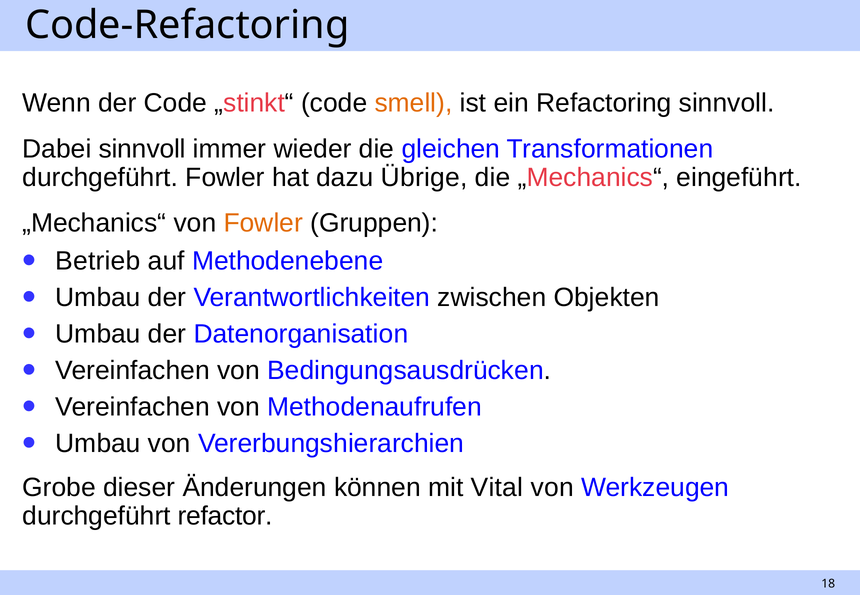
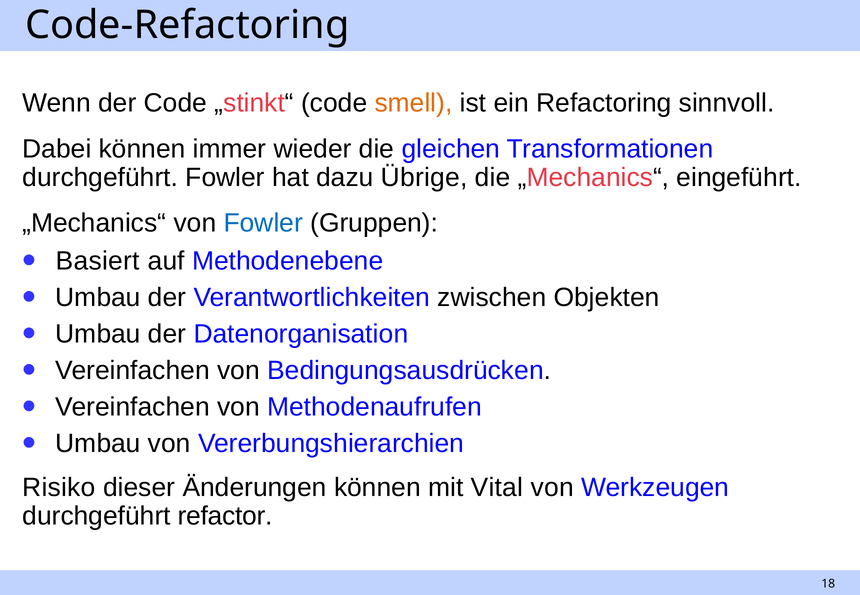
Dabei sinnvoll: sinnvoll -> können (142, 149)
Fowler colour: orange -> blue (263, 223)
Betrieb: Betrieb -> Basiert (98, 261)
Grobe: Grobe -> Risiko (59, 488)
